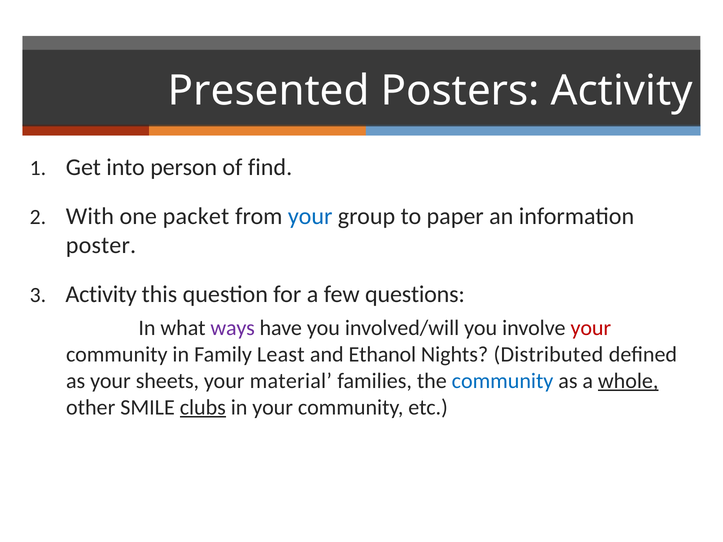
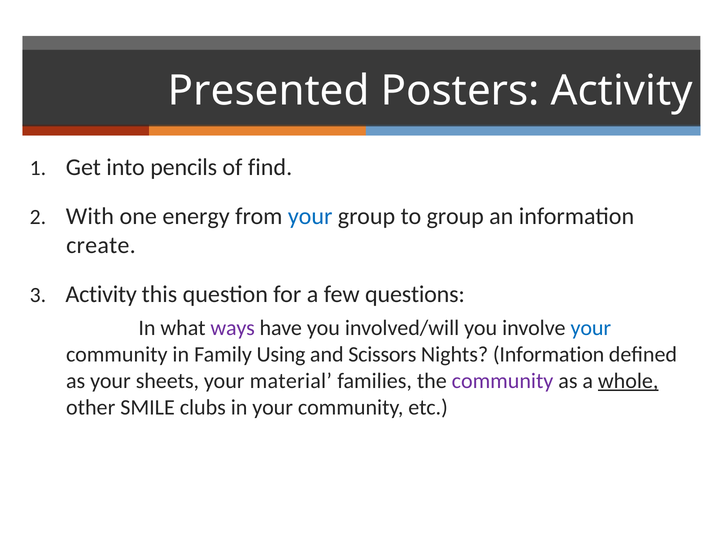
person: person -> pencils (184, 168)
packet: packet -> energy (196, 217)
to paper: paper -> group (455, 217)
poster: poster -> create (101, 245)
your colour: red -> blue (591, 328)
Least: Least -> Using (281, 355)
Ethanol: Ethanol -> Scissors (382, 355)
Nights Distributed: Distributed -> Information (549, 355)
community colour: blue -> purple (503, 381)
clubs underline: present -> none (203, 408)
